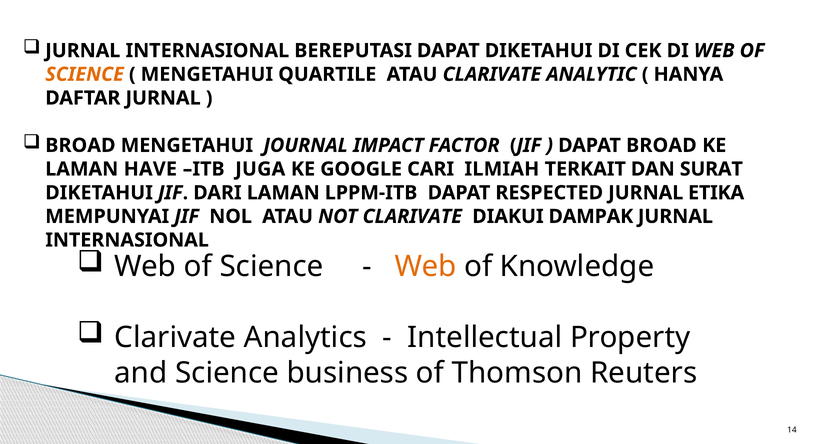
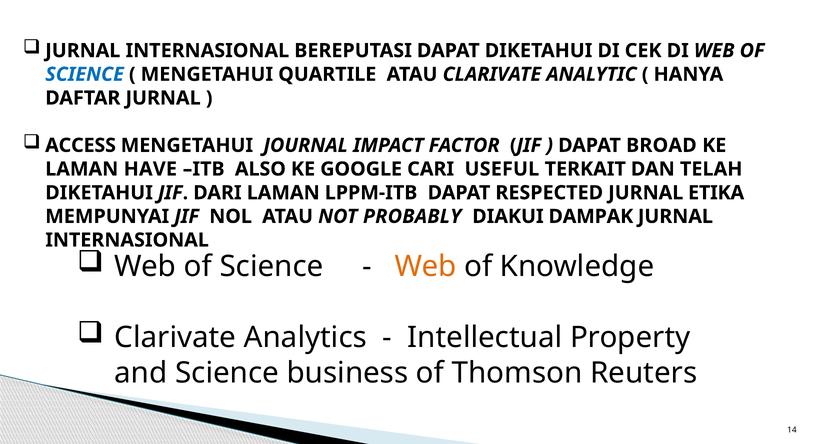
SCIENCE colour: orange -> blue (85, 74)
BROAD: BROAD -> ACCESS (81, 145)
JUGA: JUGA -> ALSO (260, 169)
ILMIAH: ILMIAH -> USEFUL (502, 169)
SURAT: SURAT -> TELAH (711, 169)
NOT CLARIVATE: CLARIVATE -> PROBABLY (412, 216)
